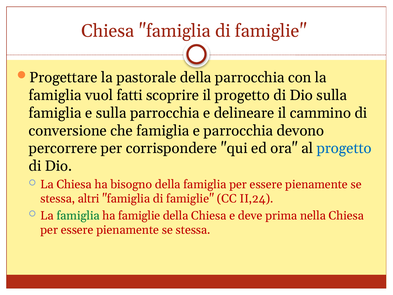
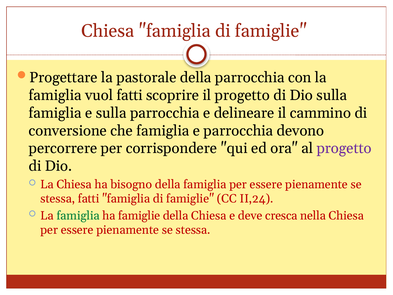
progetto colour: blue -> purple (344, 148)
stessa altri: altri -> fatti (89, 199)
prima: prima -> cresca (281, 215)
